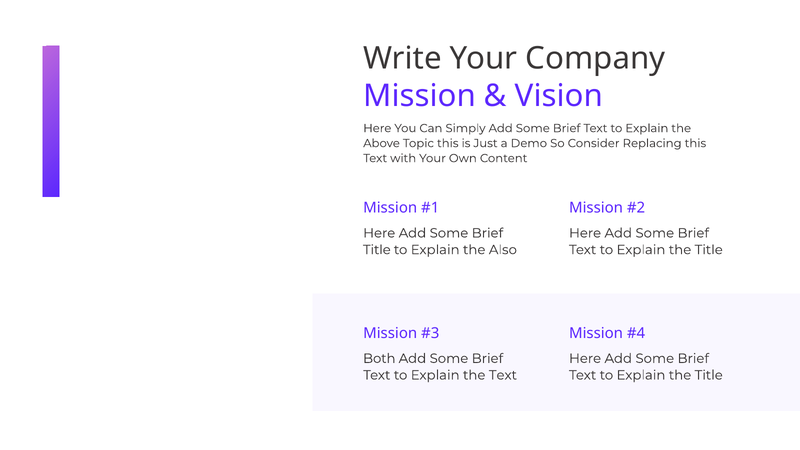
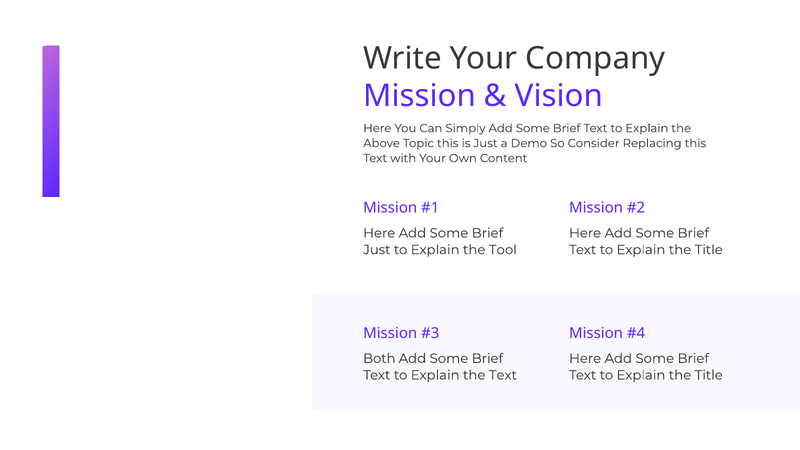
Title: Title -> Just (377, 250)
Also: Also -> Tool (503, 250)
